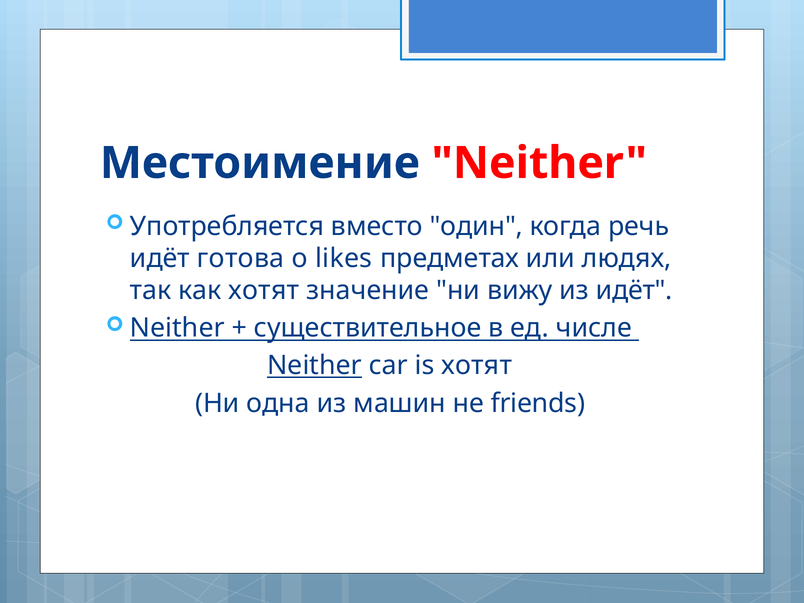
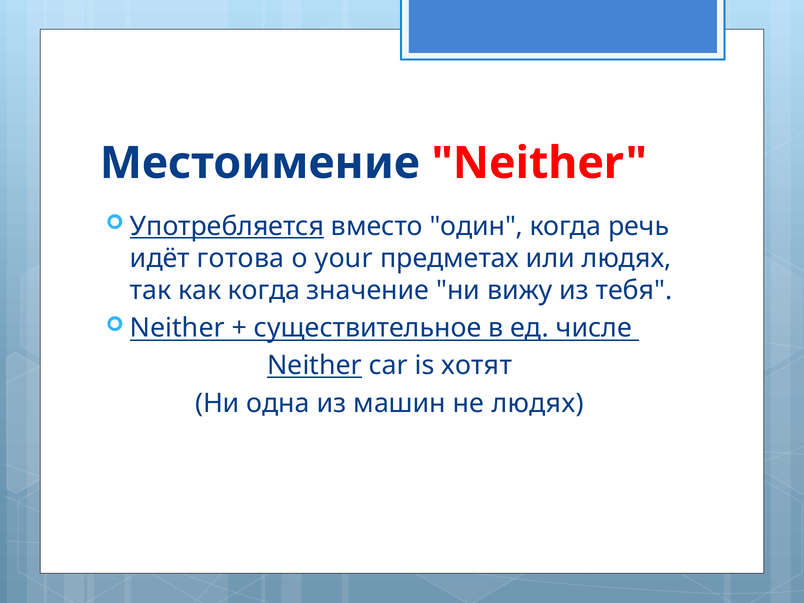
Употребляется underline: none -> present (227, 226)
likes: likes -> your (344, 258)
как хотят: хотят -> когда (264, 291)
из идёт: идёт -> тебя (634, 291)
не friends: friends -> людях (538, 403)
